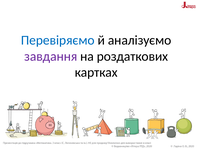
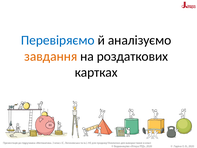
завдання colour: purple -> orange (51, 56)
